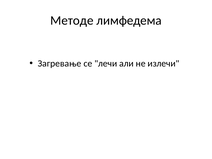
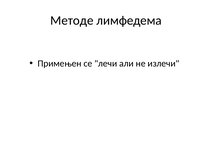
Загревање: Загревање -> Примењен (60, 64)
